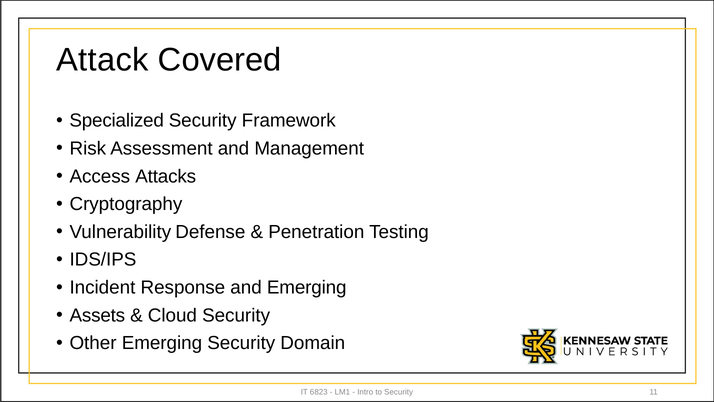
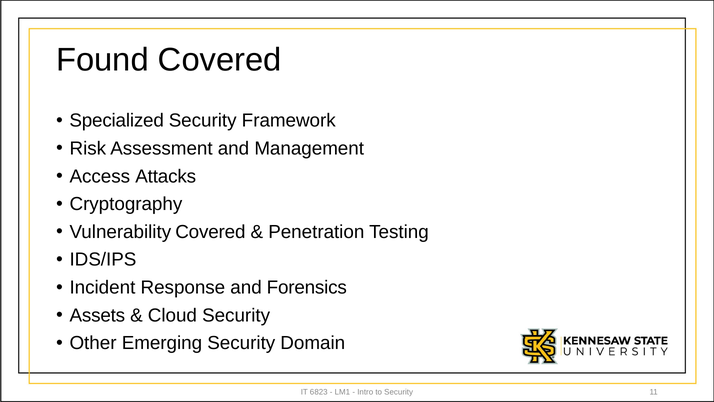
Attack: Attack -> Found (103, 60)
Vulnerability Defense: Defense -> Covered (210, 232)
and Emerging: Emerging -> Forensics (307, 287)
